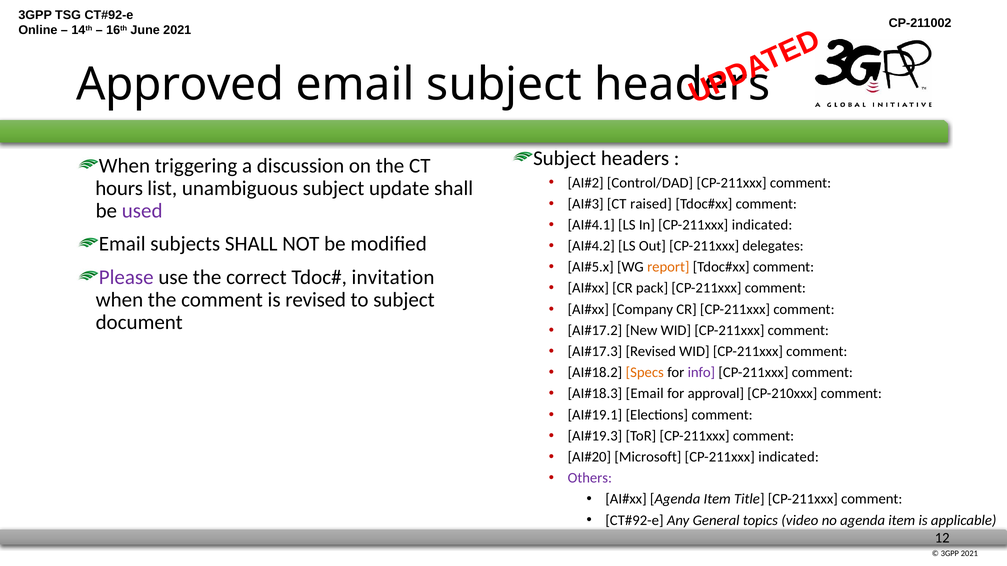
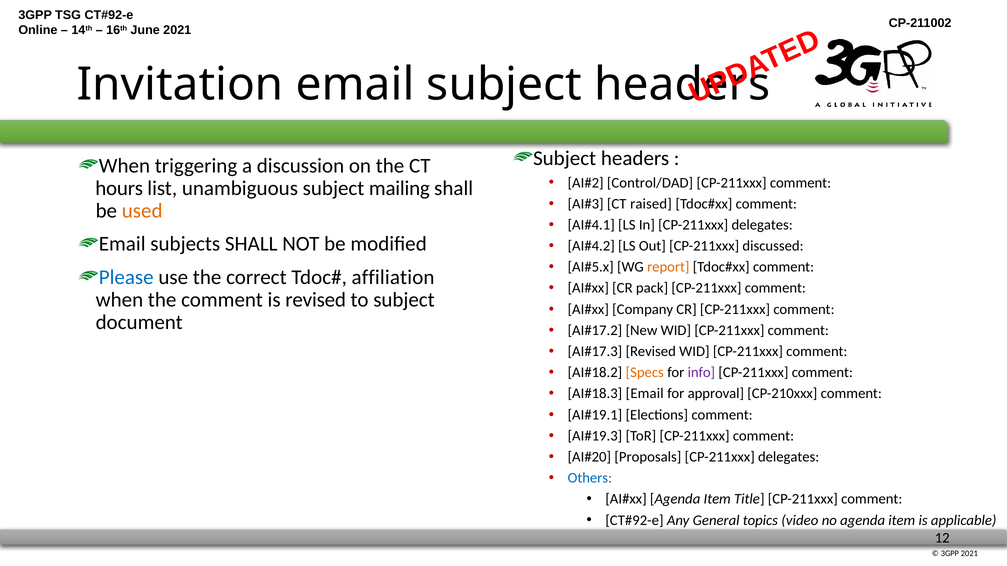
Approved: Approved -> Invitation (180, 85)
update: update -> mailing (399, 188)
used colour: purple -> orange (142, 211)
In CP-211xxx indicated: indicated -> delegates (762, 225)
delegates: delegates -> discussed (773, 246)
Please colour: purple -> blue (126, 277)
invitation: invitation -> affiliation (393, 277)
Microsoft: Microsoft -> Proposals (648, 457)
indicated: indicated -> delegates (789, 457)
Others colour: purple -> blue (590, 478)
